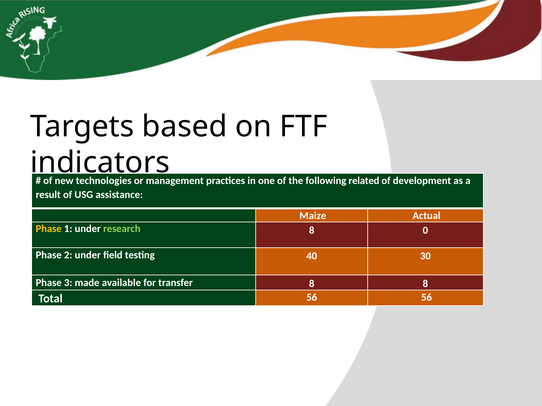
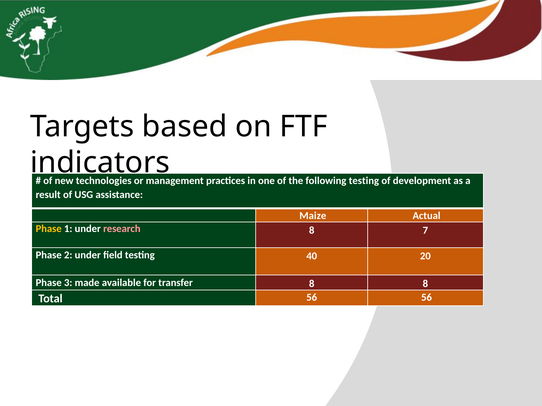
following related: related -> testing (364, 181)
research colour: light green -> pink (122, 229)
0: 0 -> 7 (425, 231)
30: 30 -> 20 (425, 256)
